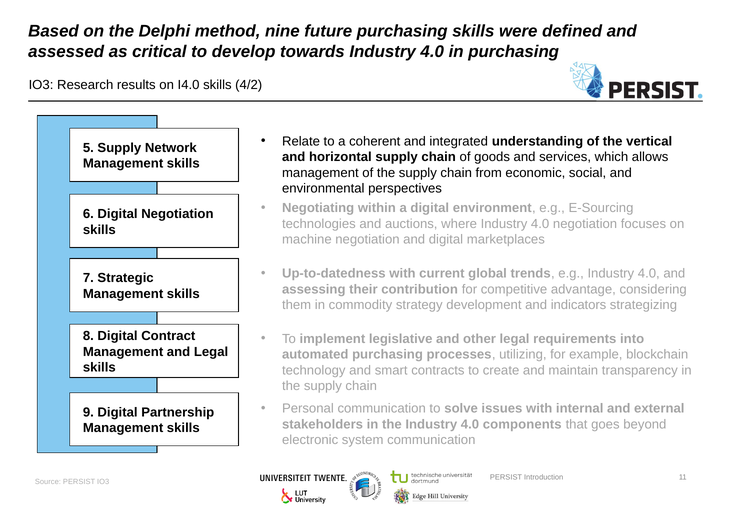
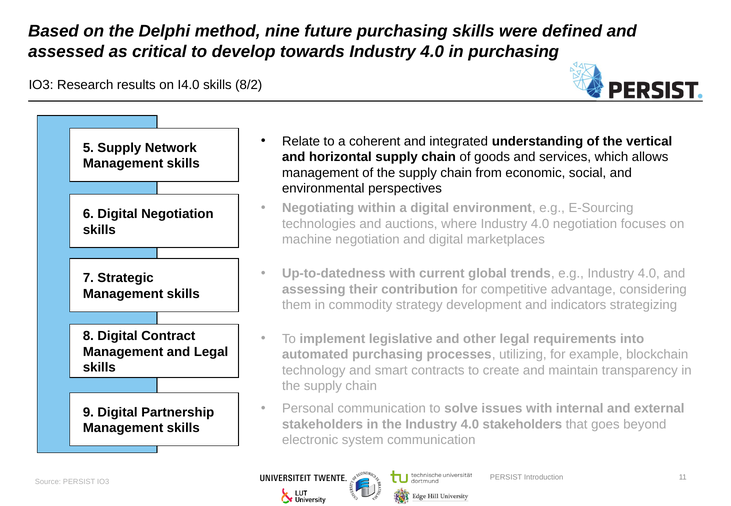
4/2: 4/2 -> 8/2 (249, 85)
4.0 components: components -> stakeholders (522, 424)
